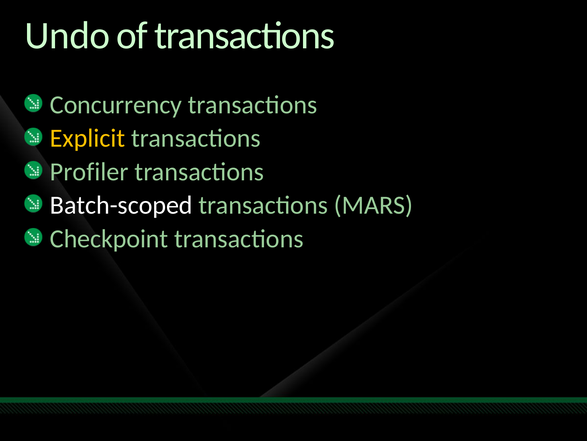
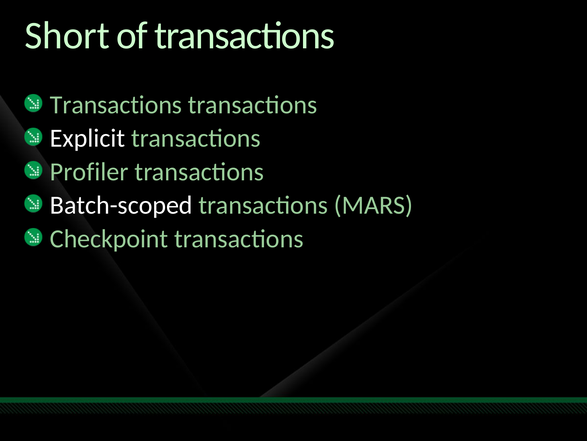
Undo: Undo -> Short (67, 36)
Concurrency: Concurrency -> Transactions (116, 105)
Explicit colour: yellow -> white (88, 138)
